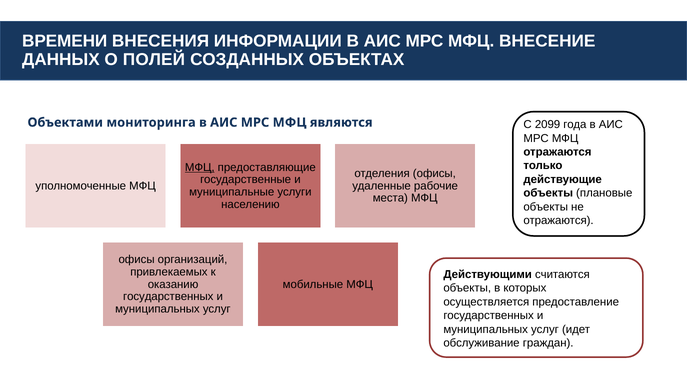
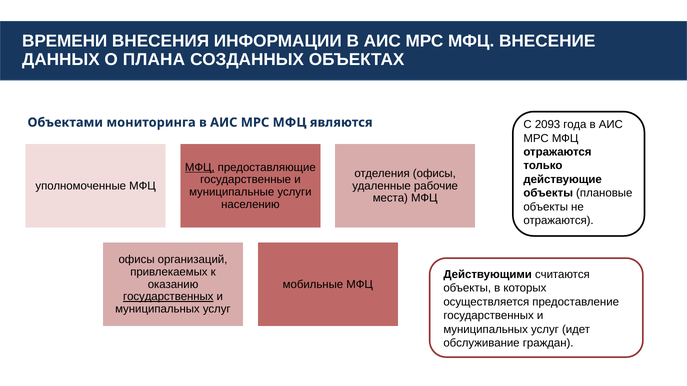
ПОЛЕЙ: ПОЛЕЙ -> ПЛАНА (154, 60)
2099: 2099 -> 2093 (548, 125)
государственных underline: none -> present (168, 297)
